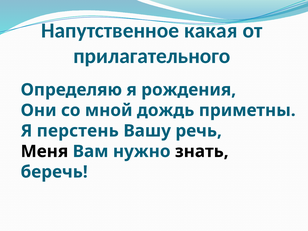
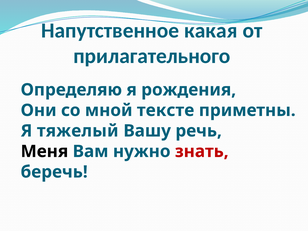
дождь: дождь -> тексте (166, 110)
перстень: перстень -> тяжелый (78, 131)
знать colour: black -> red (202, 151)
